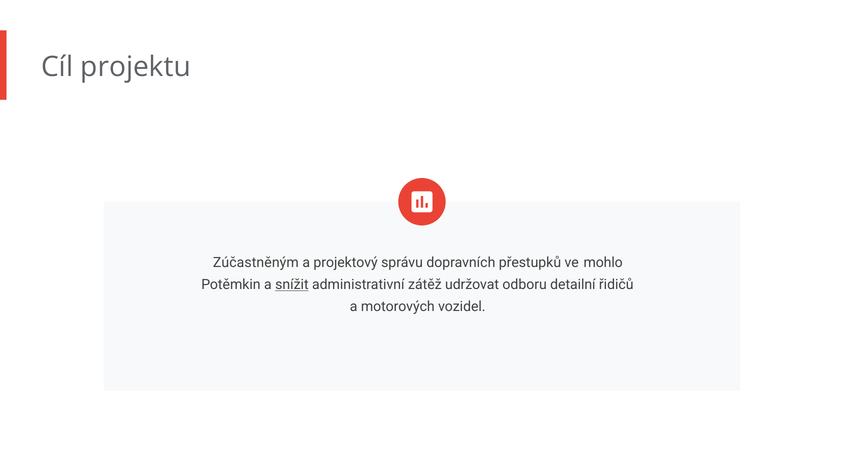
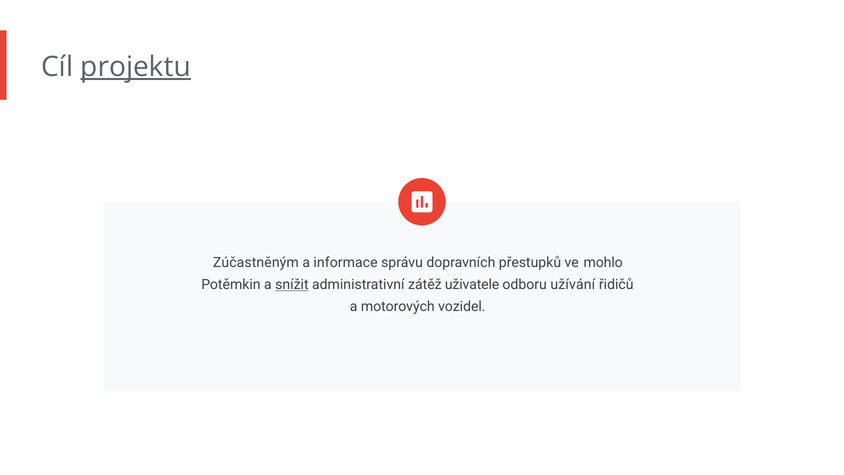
projektu underline: none -> present (136, 67)
projektový: projektový -> informace (346, 262)
udržovat: udržovat -> uživatele (472, 285)
detailní: detailní -> užívání (573, 285)
